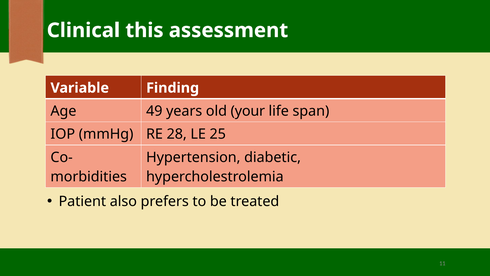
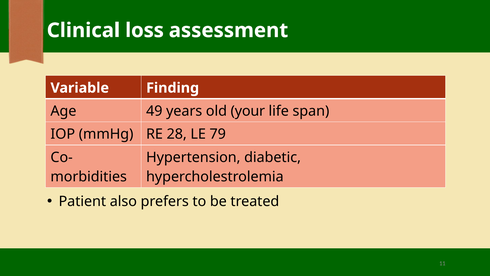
this: this -> loss (145, 30)
25: 25 -> 79 (218, 134)
